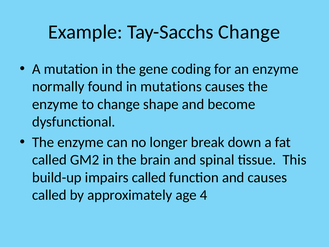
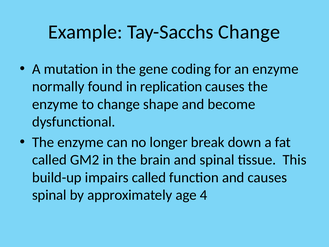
mutations: mutations -> replication (171, 87)
called: called -> spinal (49, 195)
